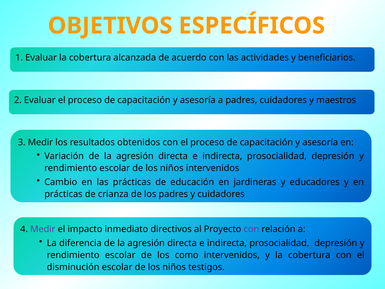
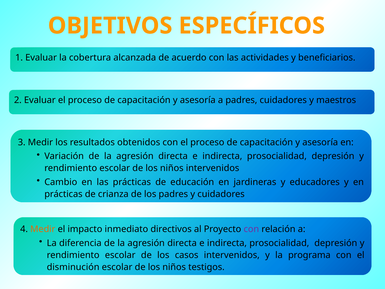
Medir colour: purple -> orange (43, 229)
como: como -> casos (187, 255)
y la cobertura: cobertura -> programa (309, 255)
